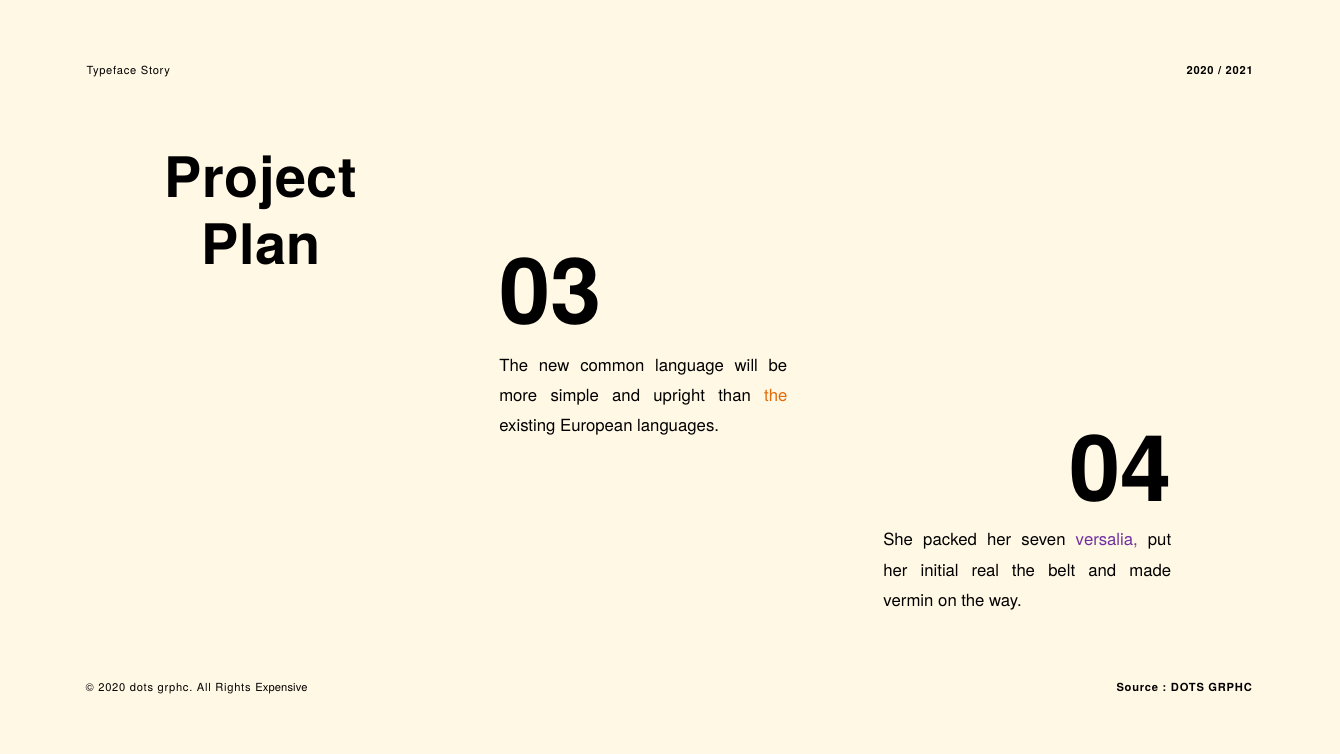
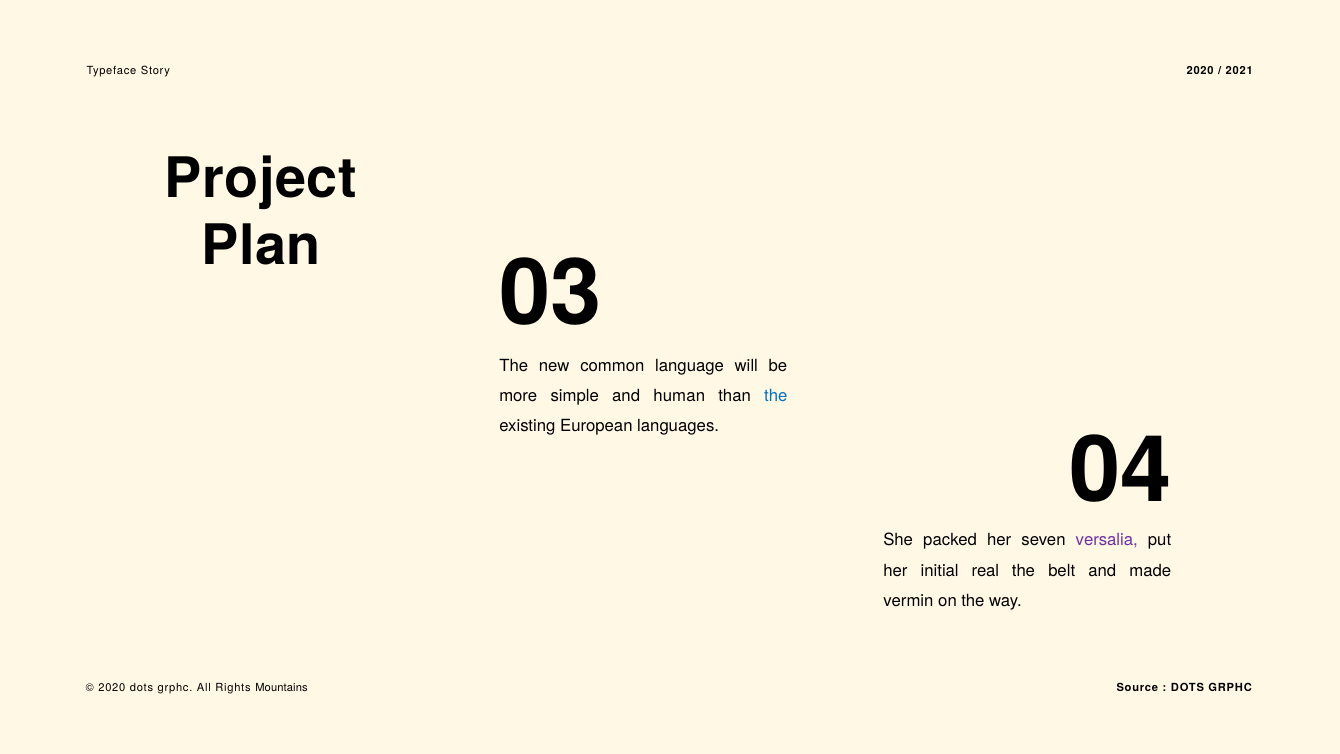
upright: upright -> human (679, 396)
the colour: orange -> blue (776, 396)
Expensive: Expensive -> Mountains (281, 688)
